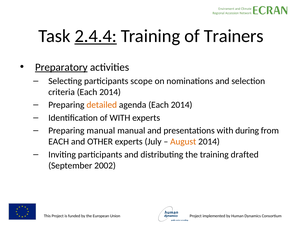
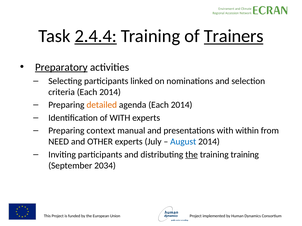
Trainers underline: none -> present (234, 36)
scope: scope -> linked (142, 81)
Preparing manual: manual -> context (101, 131)
during: during -> within (247, 131)
EACH: EACH -> NEED (59, 142)
August colour: orange -> blue (183, 142)
the underline: none -> present (192, 155)
training drafted: drafted -> training (245, 155)
2002: 2002 -> 2034 (105, 166)
